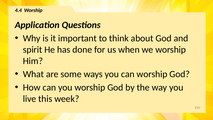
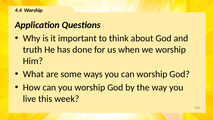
spirit: spirit -> truth (33, 50)
